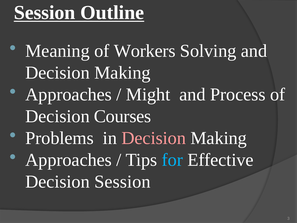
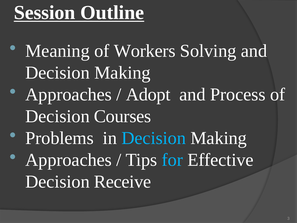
Might: Might -> Adopt (148, 94)
Decision colour: pink -> light blue (154, 138)
Decision Session: Session -> Receive (123, 181)
